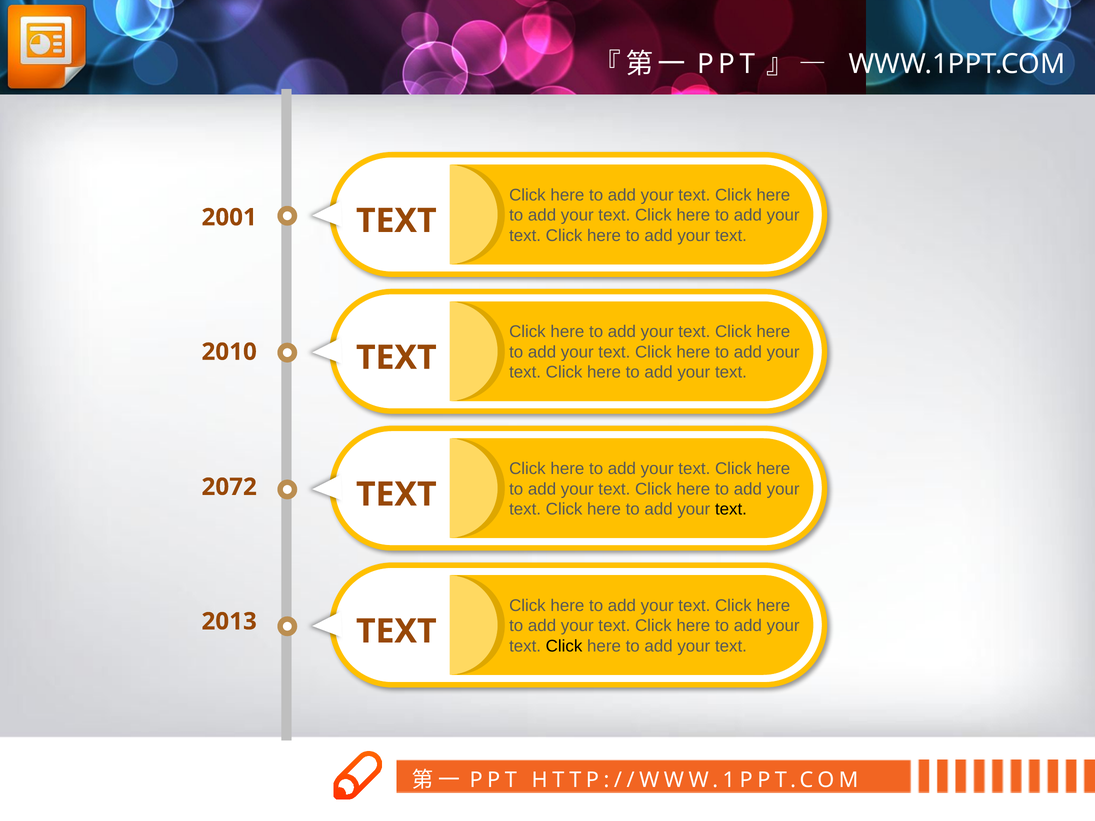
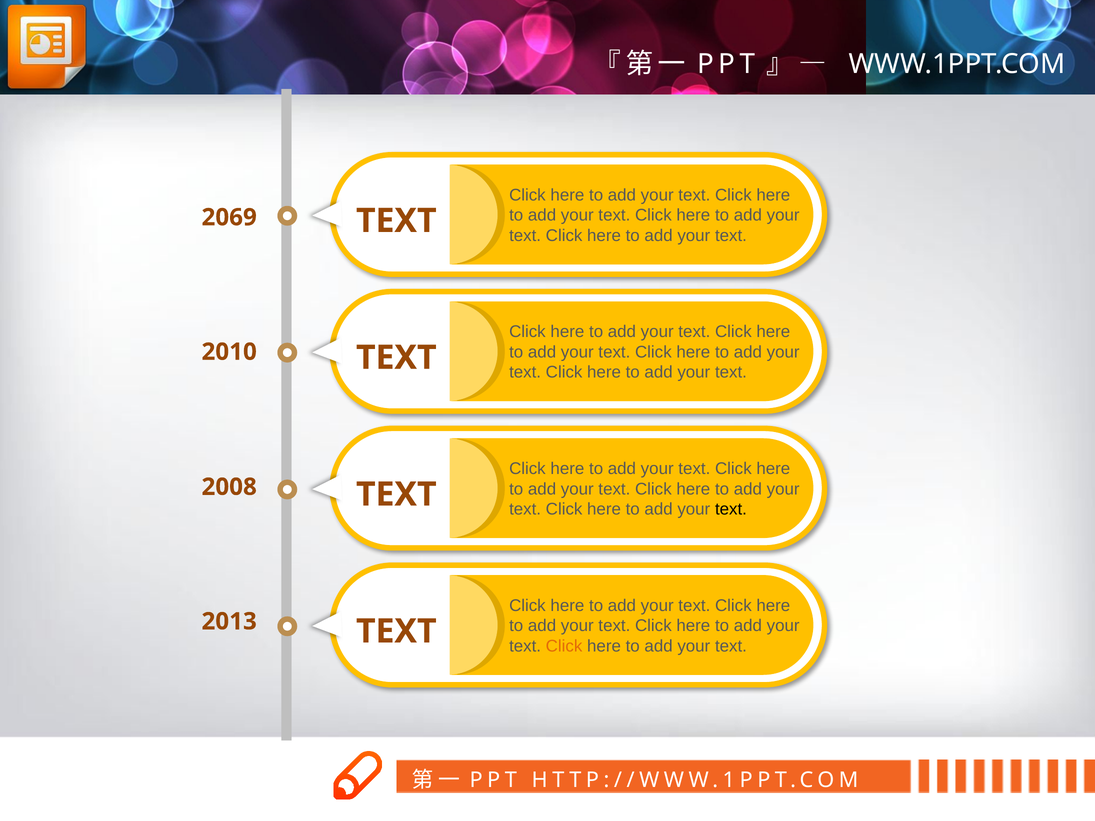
2001: 2001 -> 2069 (229, 217)
2072: 2072 -> 2008 (229, 487)
Click colour: black -> orange (564, 646)
